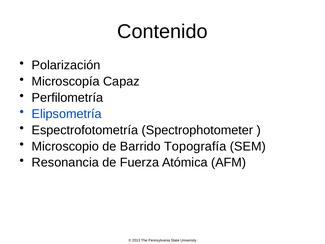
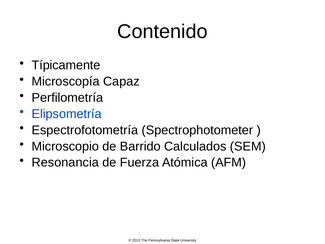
Polarización: Polarización -> Típicamente (66, 65)
Topografía: Topografía -> Calculados (195, 146)
